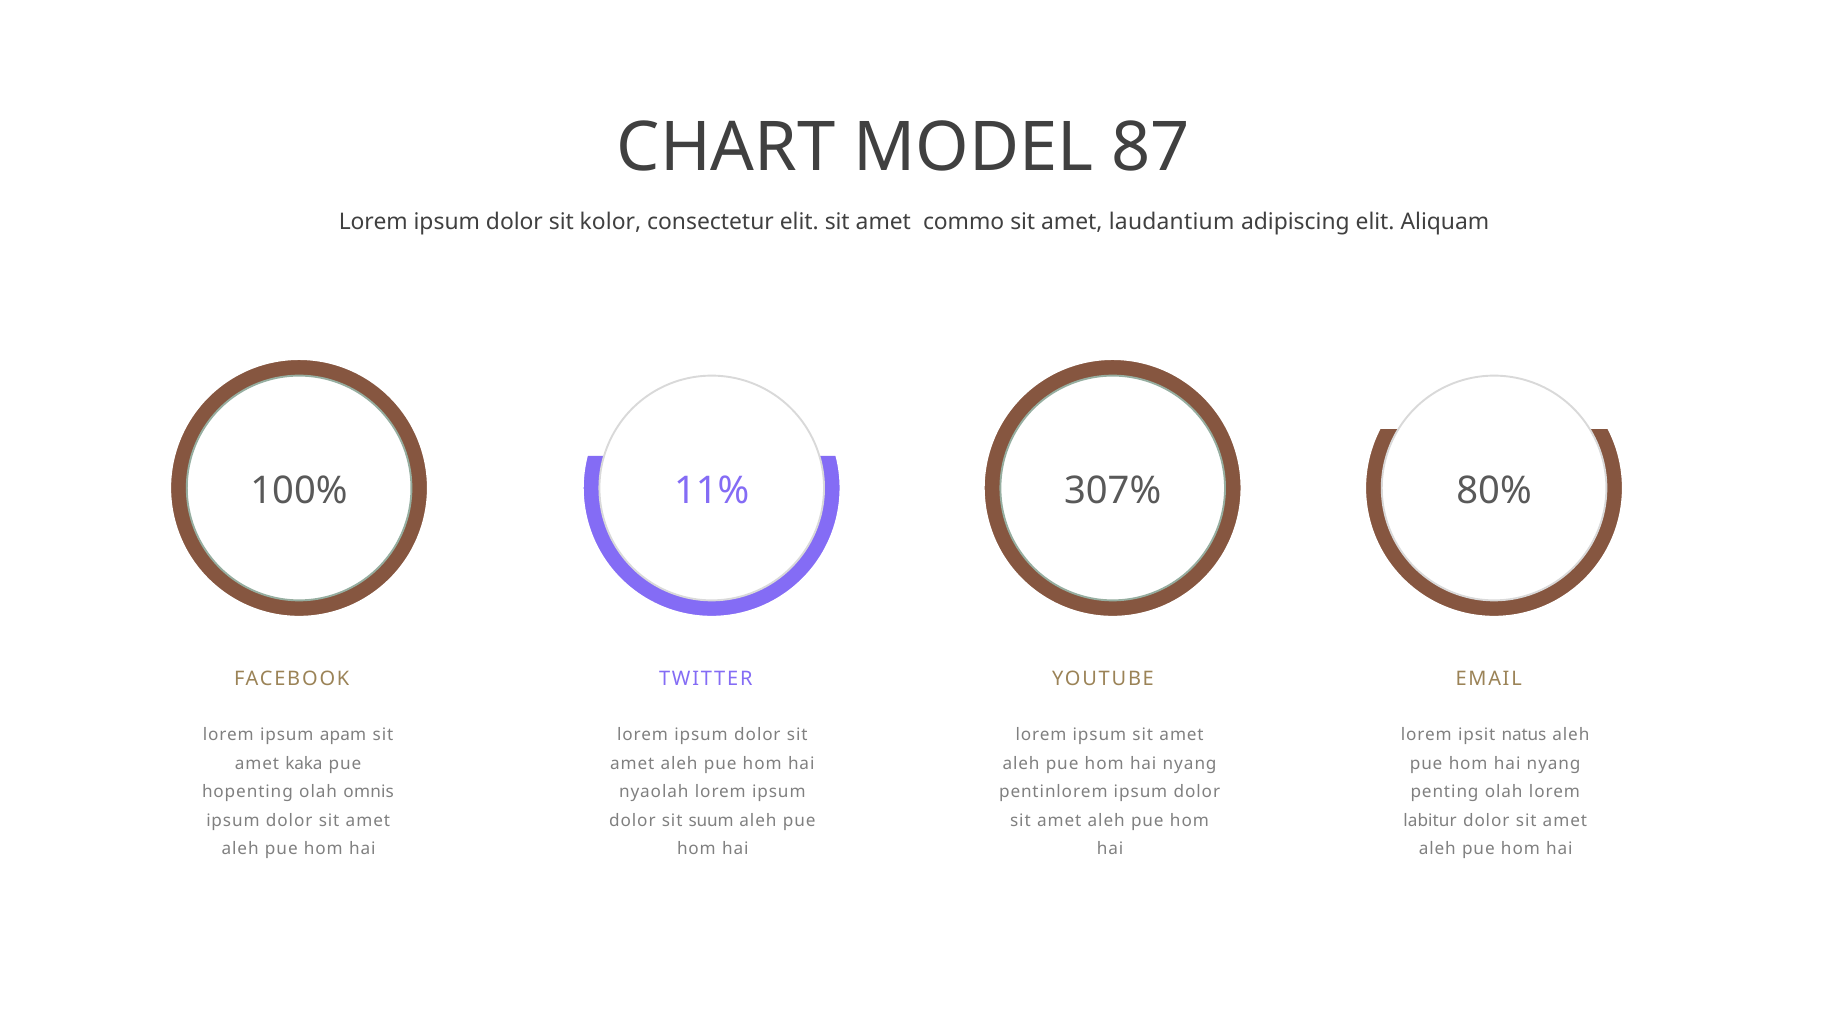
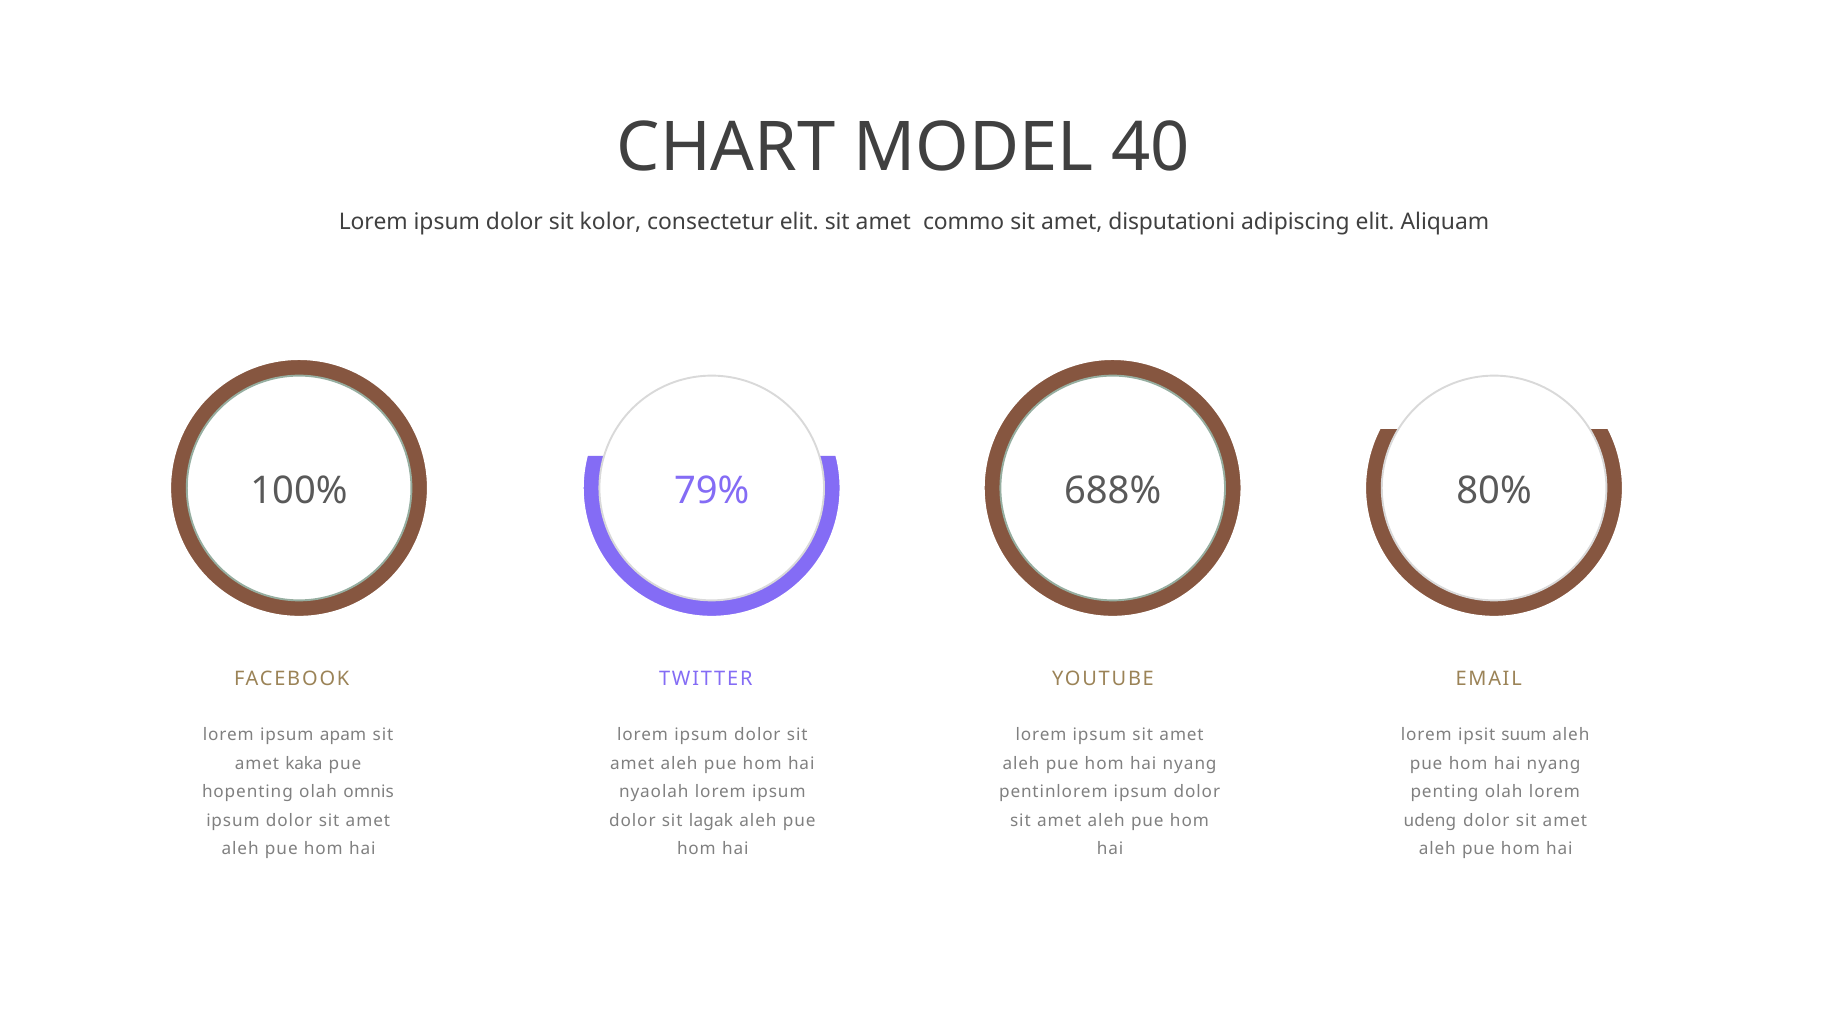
87: 87 -> 40 (1150, 148)
laudantium: laudantium -> disputationi (1172, 221)
11%: 11% -> 79% (712, 490)
307%: 307% -> 688% (1113, 490)
natus: natus -> suum (1524, 734)
suum: suum -> lagak (711, 820)
labitur: labitur -> udeng (1430, 820)
